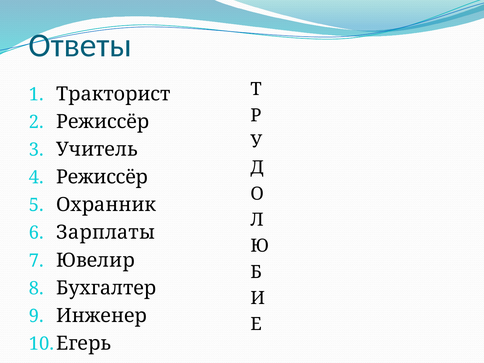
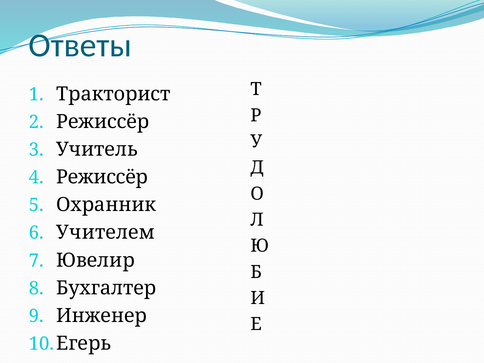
Зарплаты: Зарплаты -> Учителем (106, 233)
